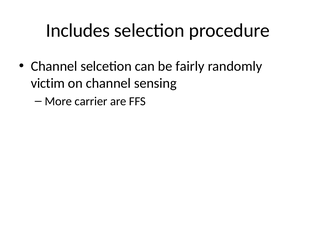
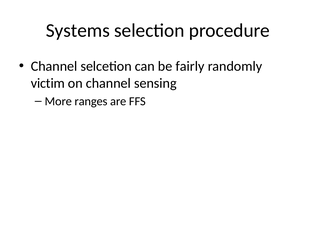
Includes: Includes -> Systems (78, 31)
carrier: carrier -> ranges (91, 101)
